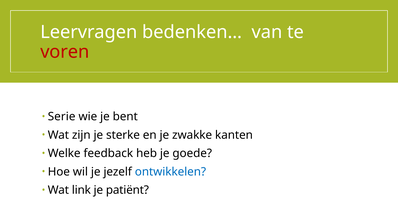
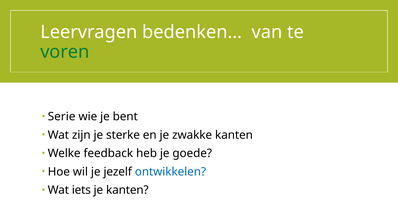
voren colour: red -> green (65, 52)
link: link -> iets (81, 190)
je patiënt: patiënt -> kanten (127, 190)
